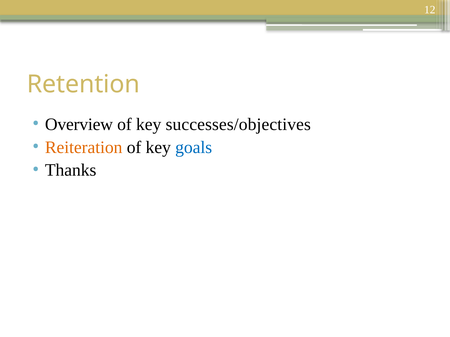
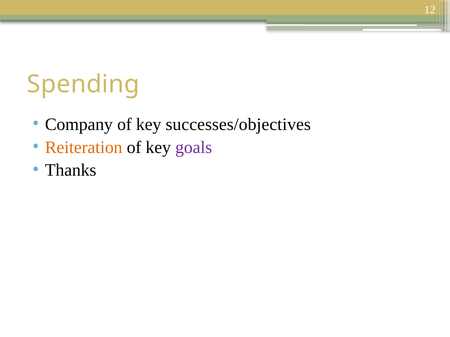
Retention: Retention -> Spending (83, 84)
Overview: Overview -> Company (79, 125)
goals colour: blue -> purple (194, 148)
